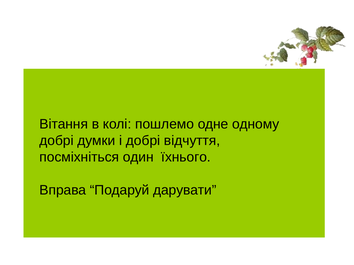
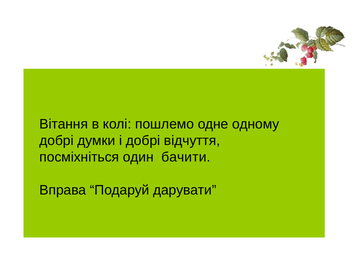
їхнього: їхнього -> бачити (186, 157)
